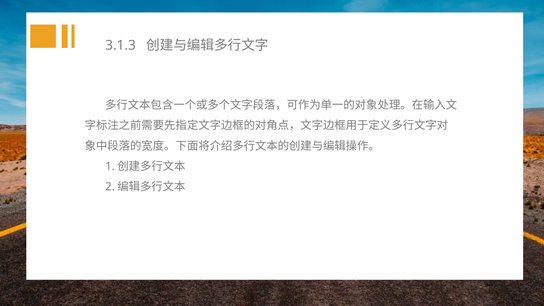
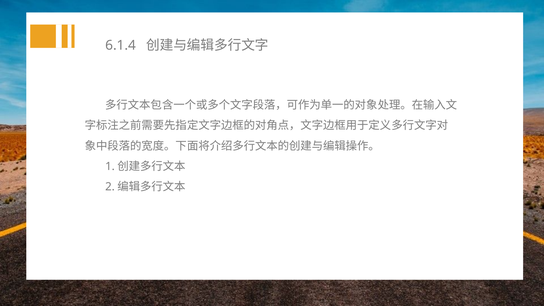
3.1.3: 3.1.3 -> 6.1.4 (121, 45)
